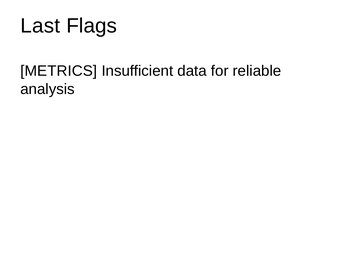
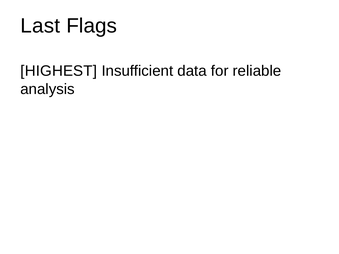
METRICS: METRICS -> HIGHEST (59, 71)
